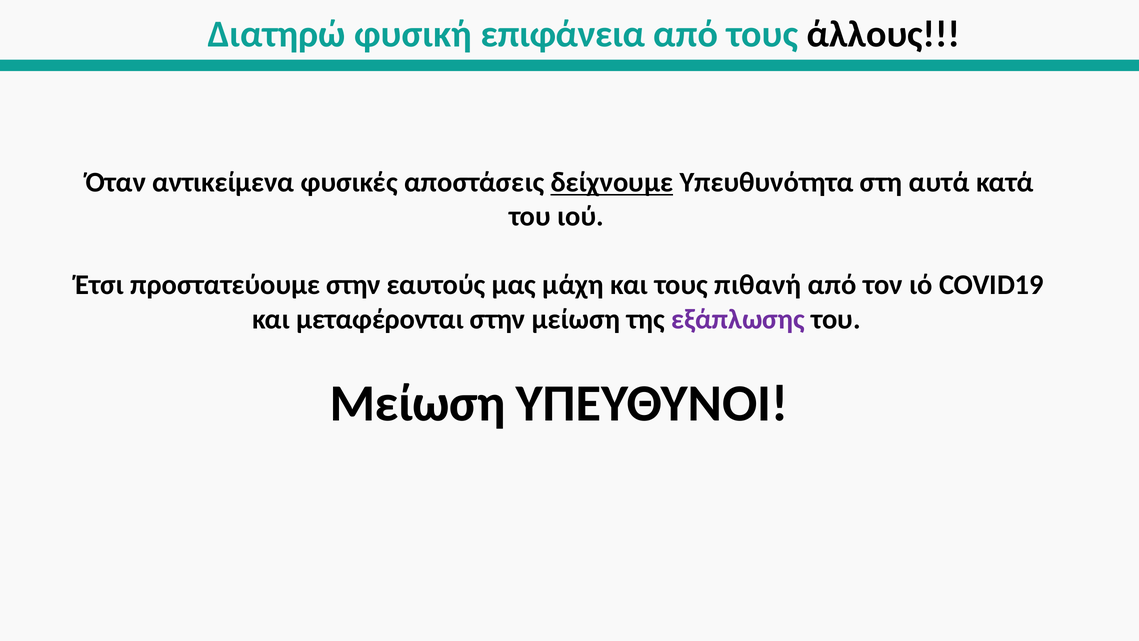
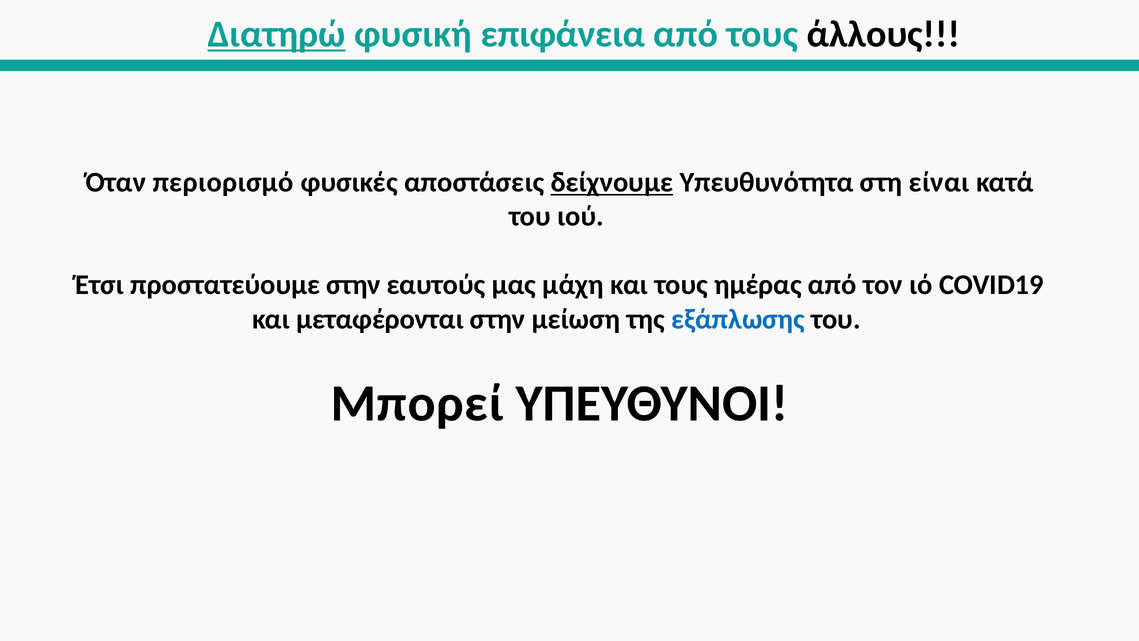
Διατηρώ underline: none -> present (277, 34)
αντικείμενα: αντικείμενα -> περιορισμό (223, 182)
αυτά: αυτά -> είναι (939, 182)
πιθανή: πιθανή -> ημέρας (758, 285)
εξάπλωσης colour: purple -> blue (738, 319)
Μείωση: Μείωση -> Μπορεί (417, 403)
